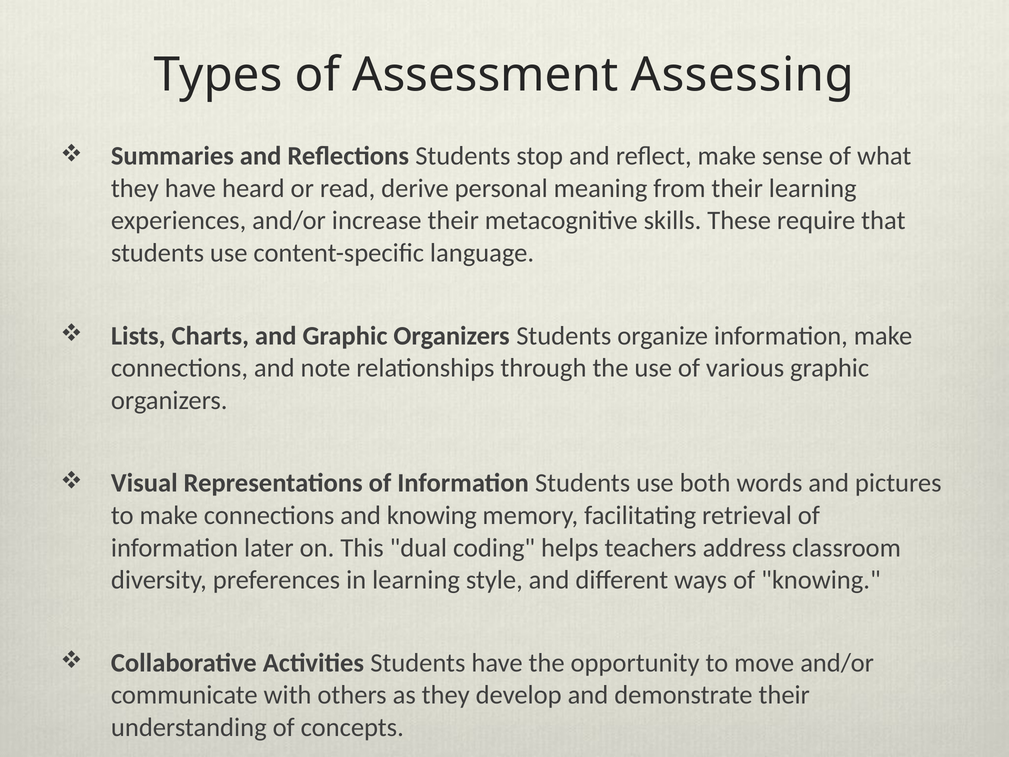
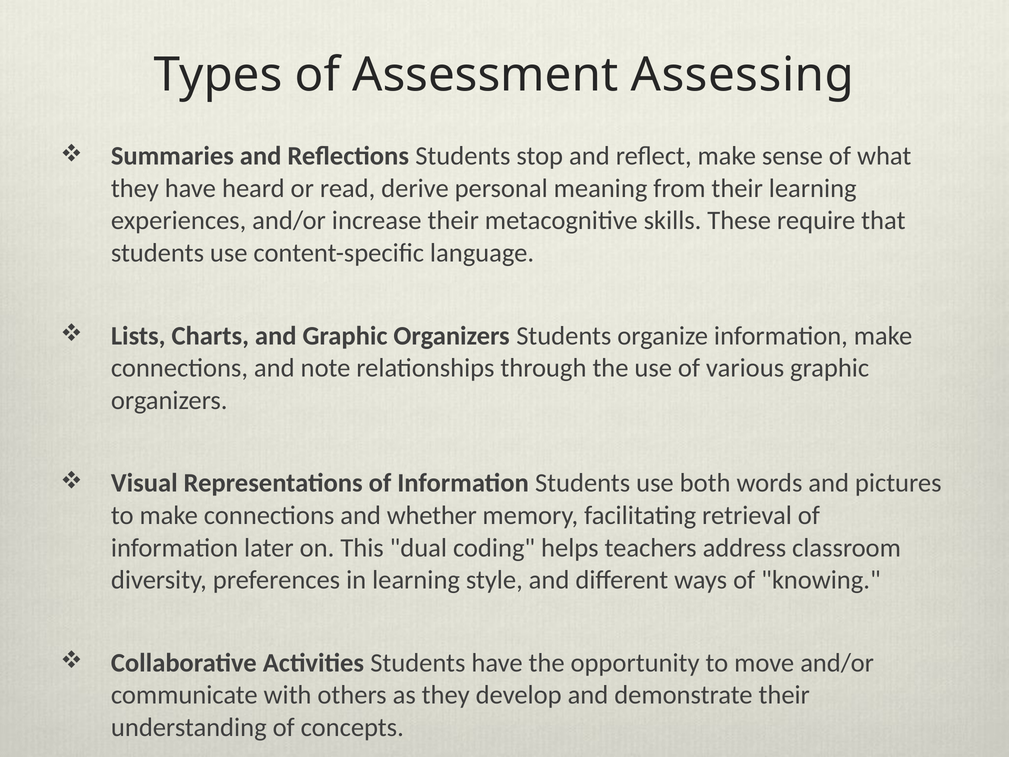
and knowing: knowing -> whether (432, 515)
